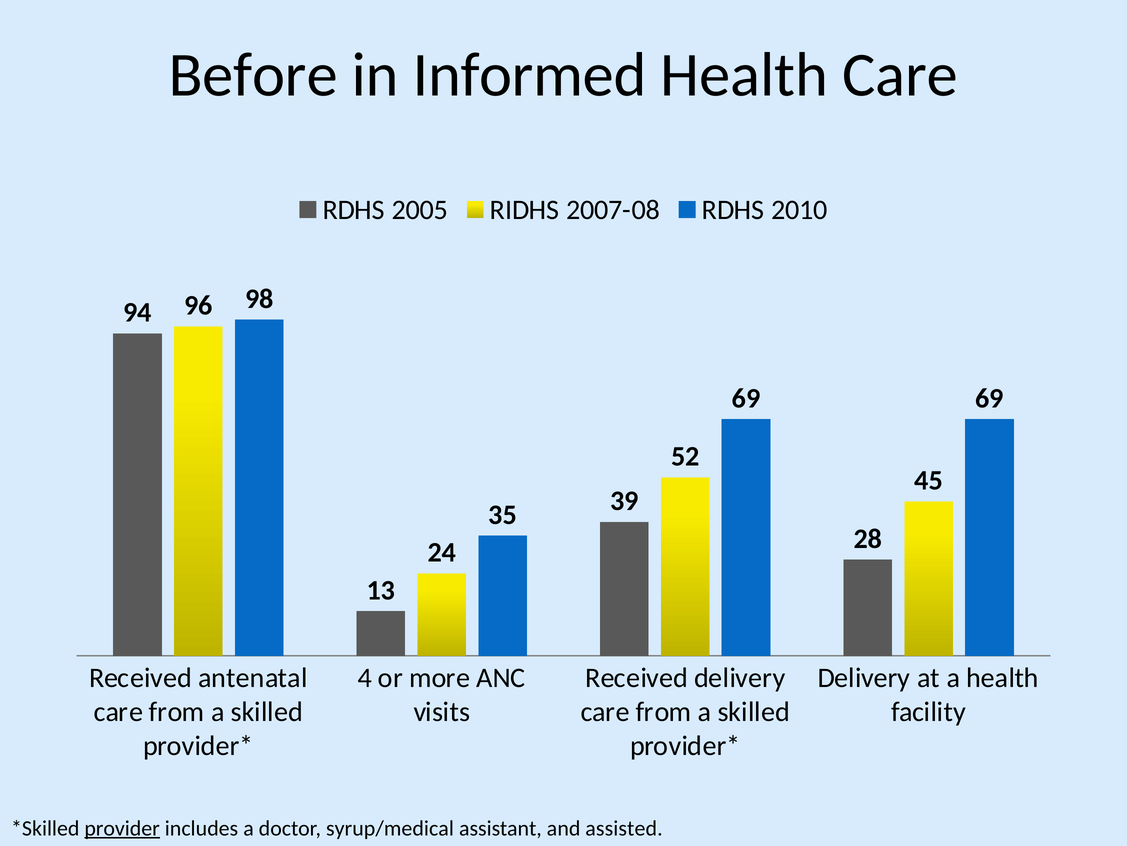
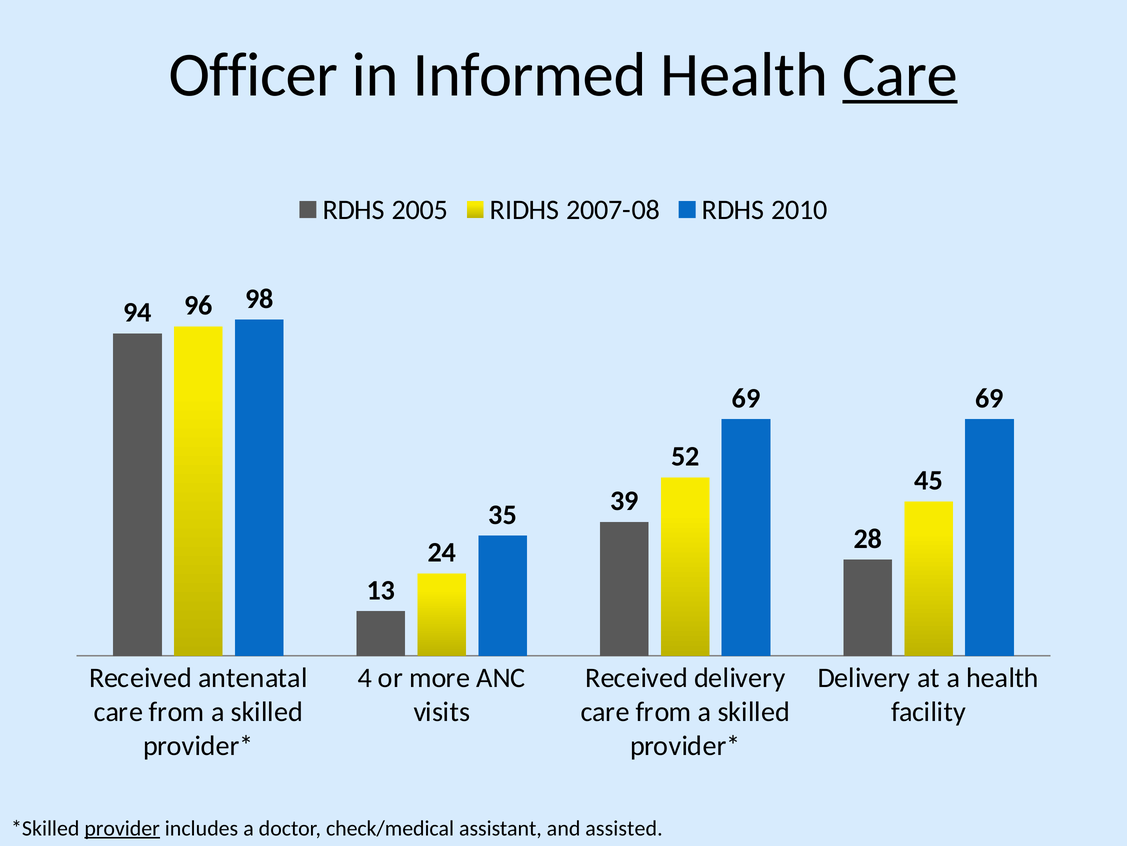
Before: Before -> Officer (253, 75)
Care underline: none -> present (900, 75)
syrup/medical: syrup/medical -> check/medical (390, 828)
